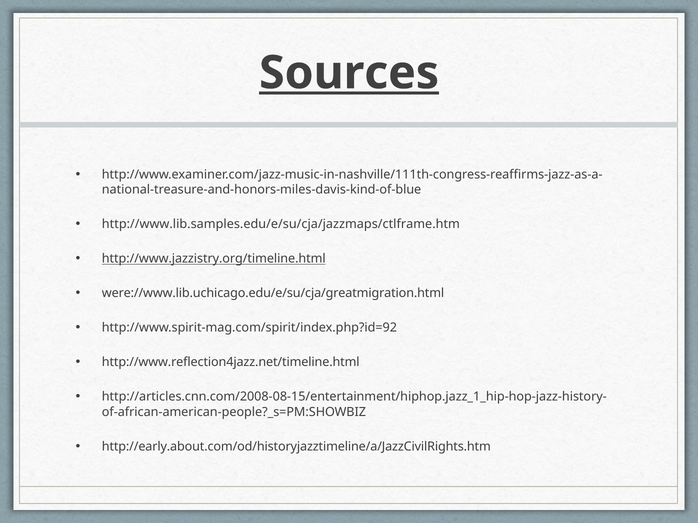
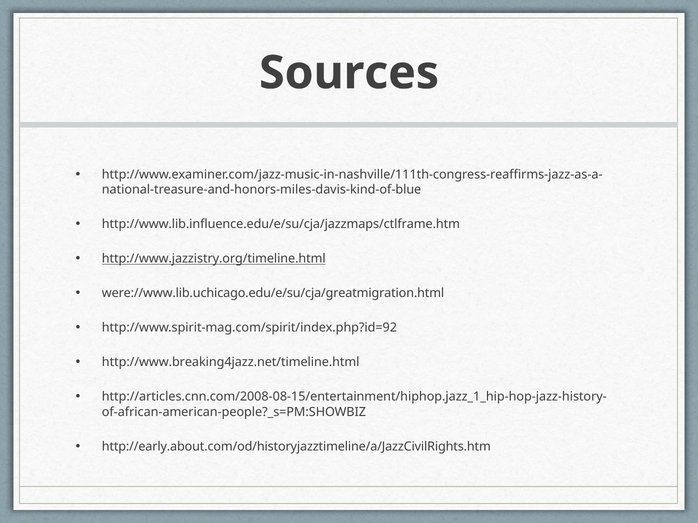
Sources underline: present -> none (349, 73)
http://www.lib.samples.edu/e/su/cja/jazzmaps/ctlframe.htm: http://www.lib.samples.edu/e/su/cja/jazzmaps/ctlframe.htm -> http://www.lib.influence.edu/e/su/cja/jazzmaps/ctlframe.htm (281, 225)
http://www.reflection4jazz.net/timeline.html: http://www.reflection4jazz.net/timeline.html -> http://www.breaking4jazz.net/timeline.html (231, 363)
